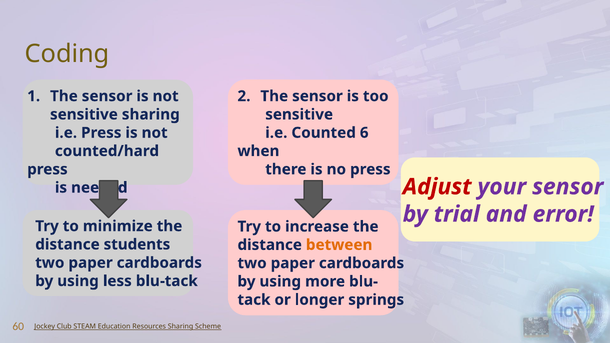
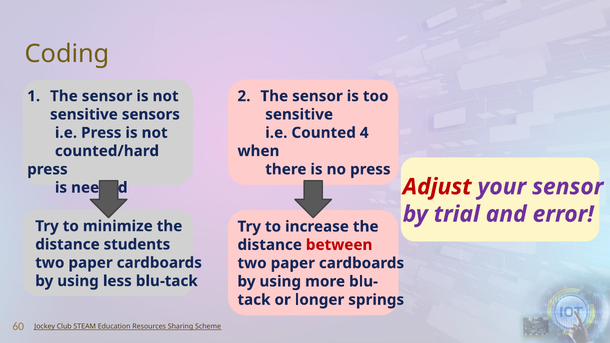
sensitive sharing: sharing -> sensors (151, 114)
6: 6 -> 4 (364, 133)
between colour: orange -> red (339, 245)
